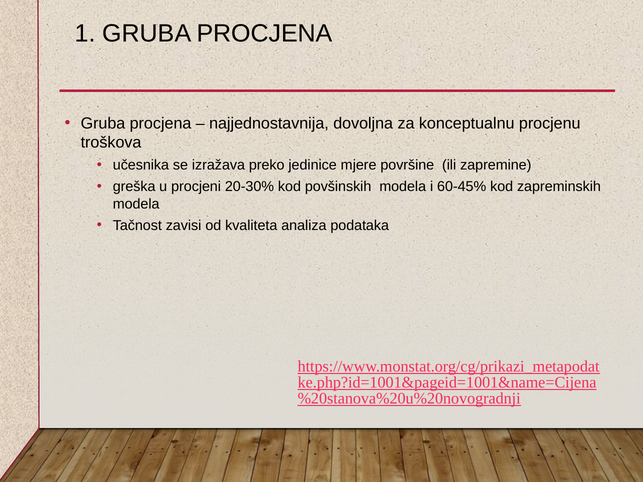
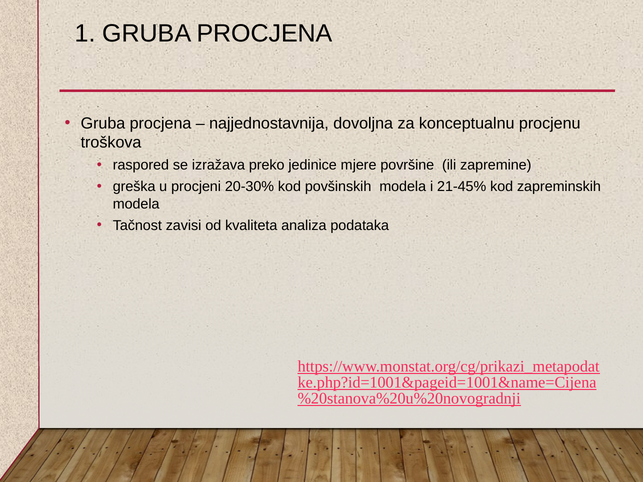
učesnika: učesnika -> raspored (141, 165)
60-45%: 60-45% -> 21-45% (462, 187)
